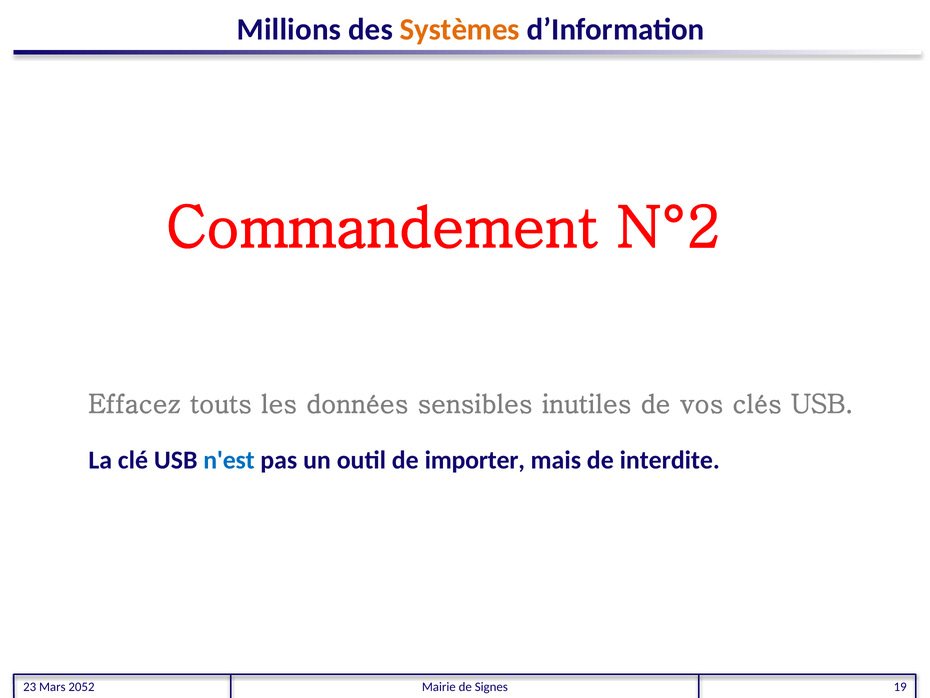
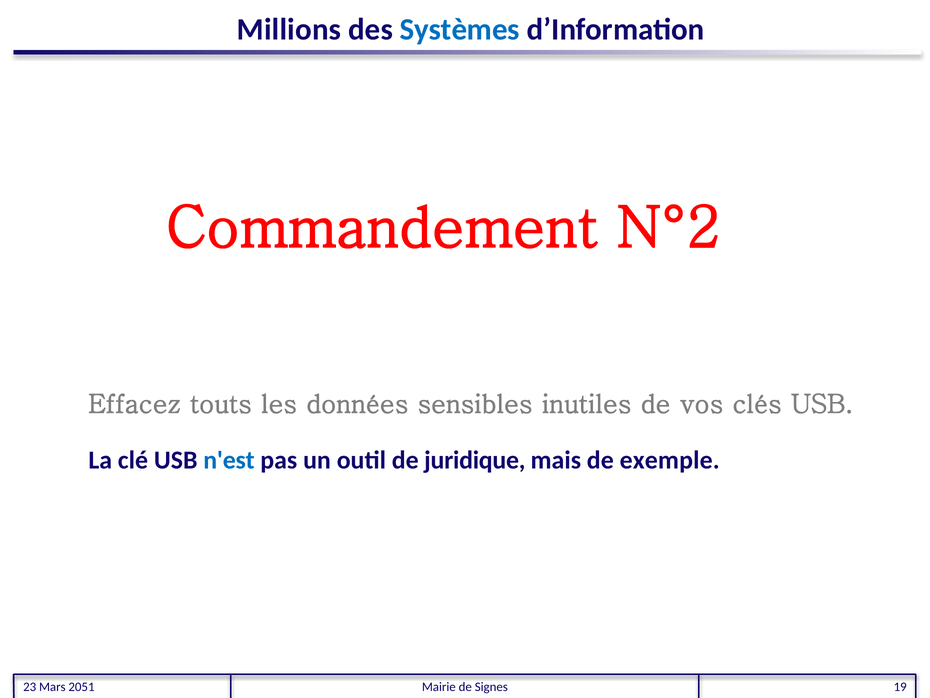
Systèmes colour: orange -> blue (460, 29)
importer: importer -> juridique (475, 460)
interdite: interdite -> exemple (670, 460)
2052: 2052 -> 2051 (82, 686)
